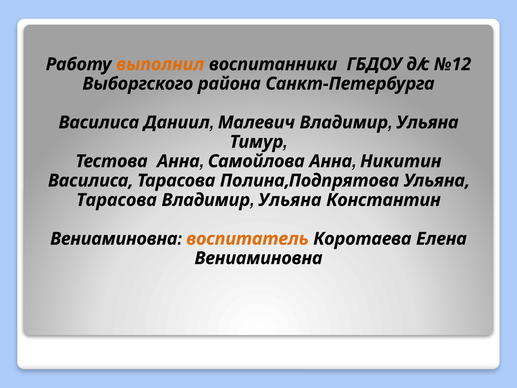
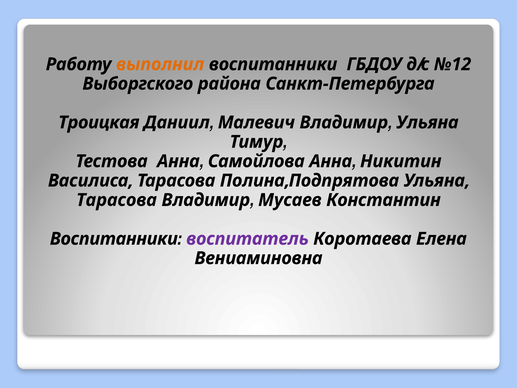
Василиса: Василиса -> Троицкая (99, 122)
Ульяна: Ульяна -> Мусаев (290, 200)
Вениаминовна: Вениаминовна -> Воспитанники (114, 239)
воспитатель colour: orange -> purple (247, 239)
